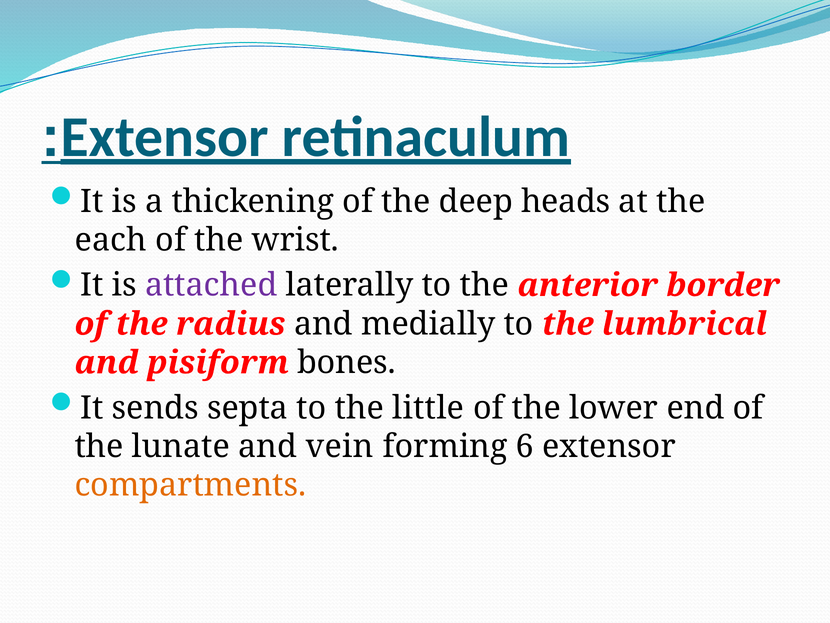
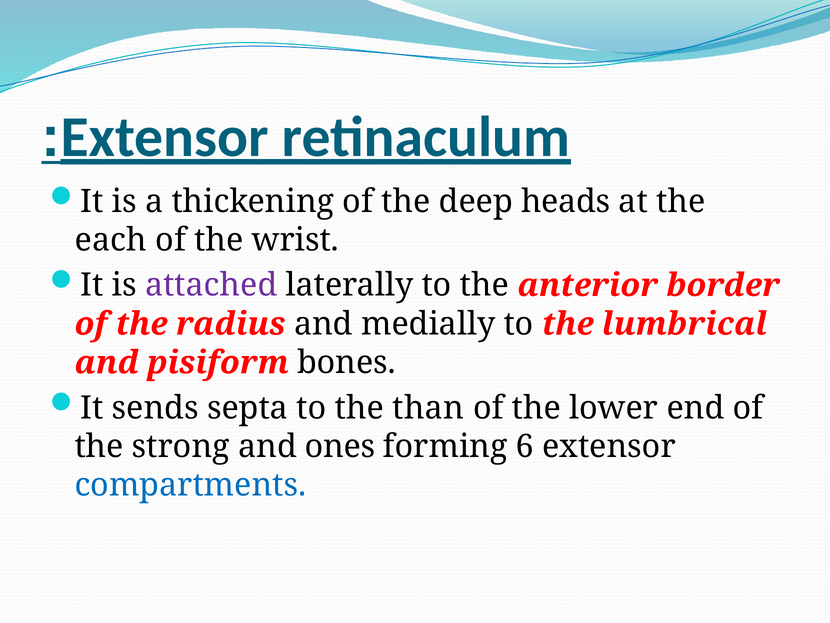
little: little -> than (428, 408)
lunate: lunate -> strong (181, 446)
vein: vein -> ones (340, 446)
compartments colour: orange -> blue (190, 485)
